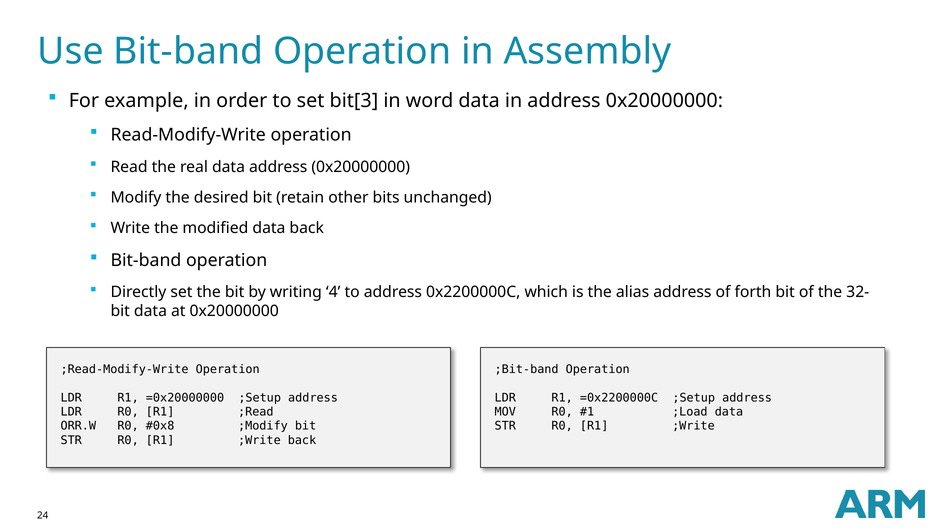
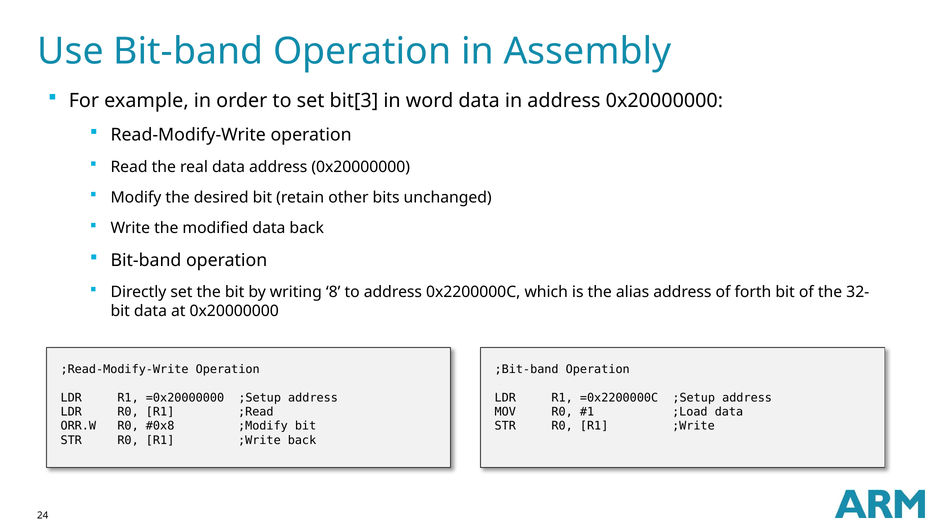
4: 4 -> 8 (333, 292)
